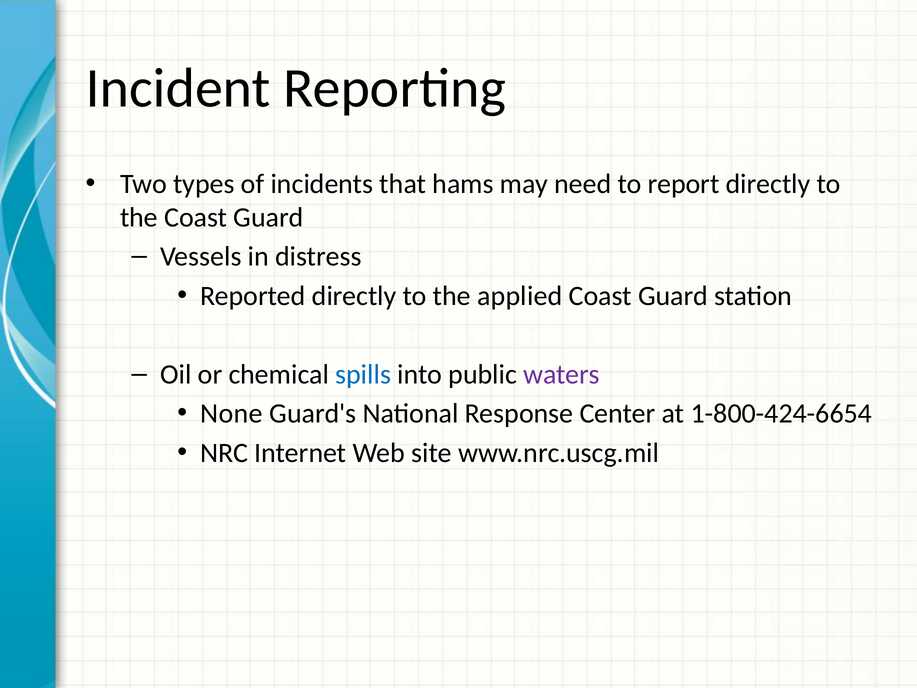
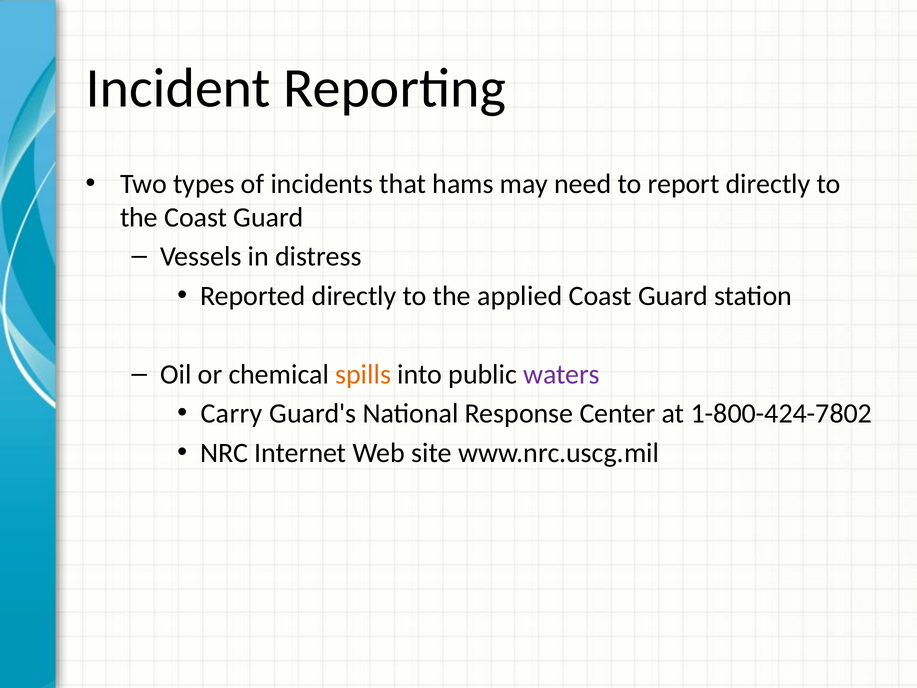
spills colour: blue -> orange (363, 374)
None: None -> Carry (232, 413)
1-800-424-6654: 1-800-424-6654 -> 1-800-424-7802 (781, 413)
